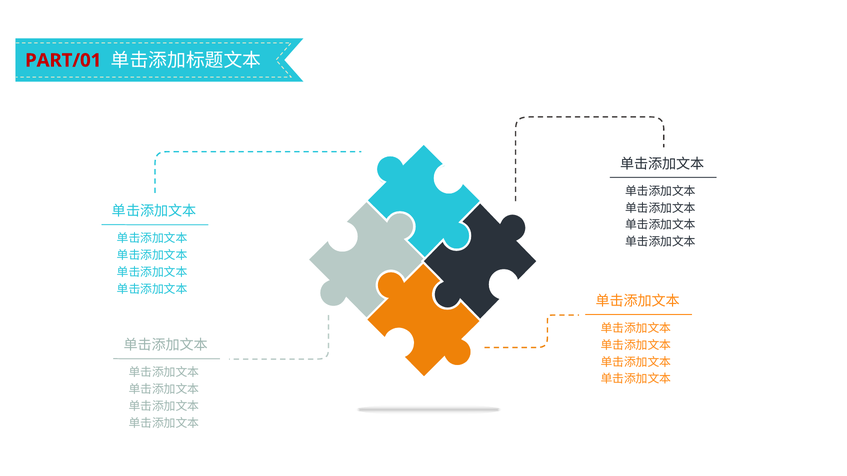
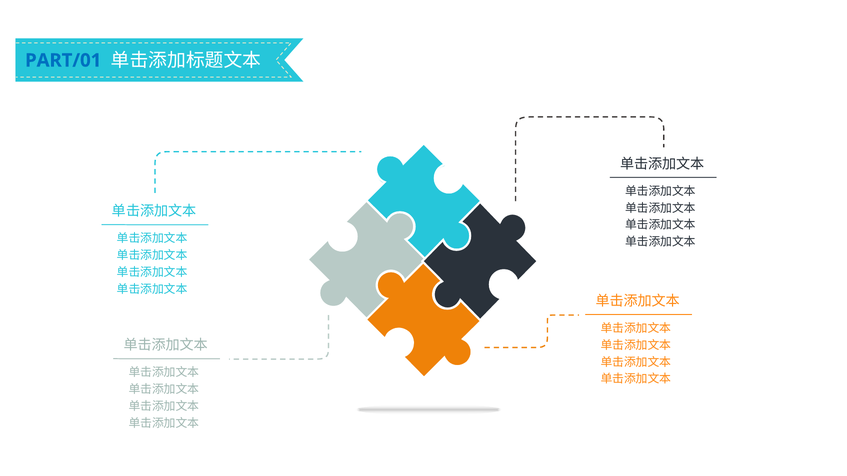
PART/01 colour: red -> blue (63, 61)
